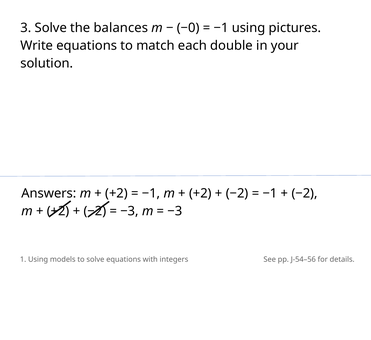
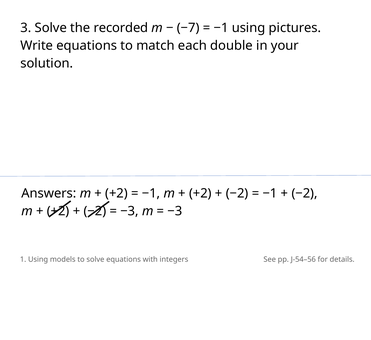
balances: balances -> recorded (121, 28)
−0: −0 -> −7 (188, 28)
